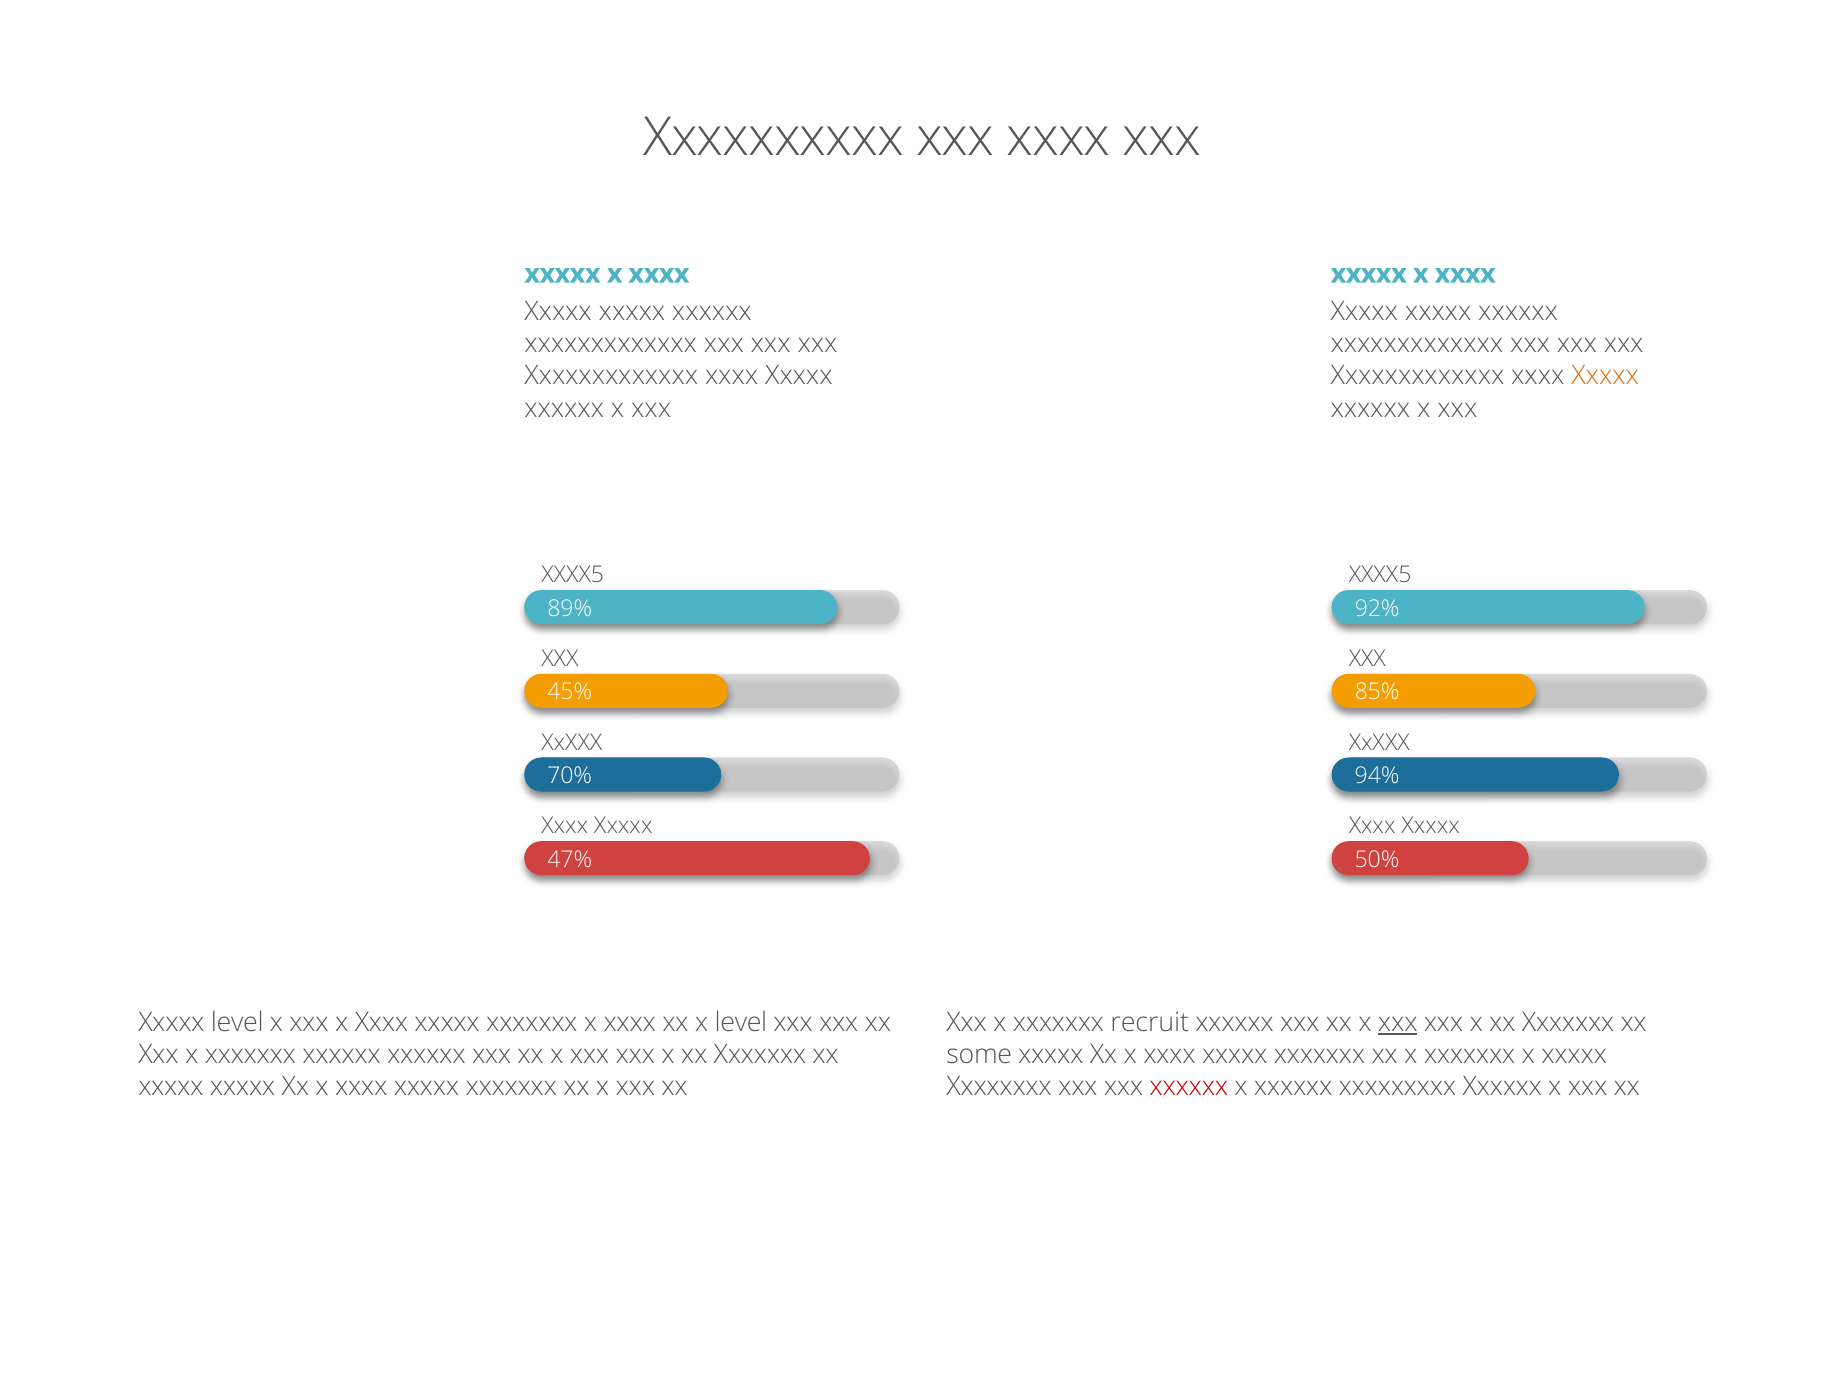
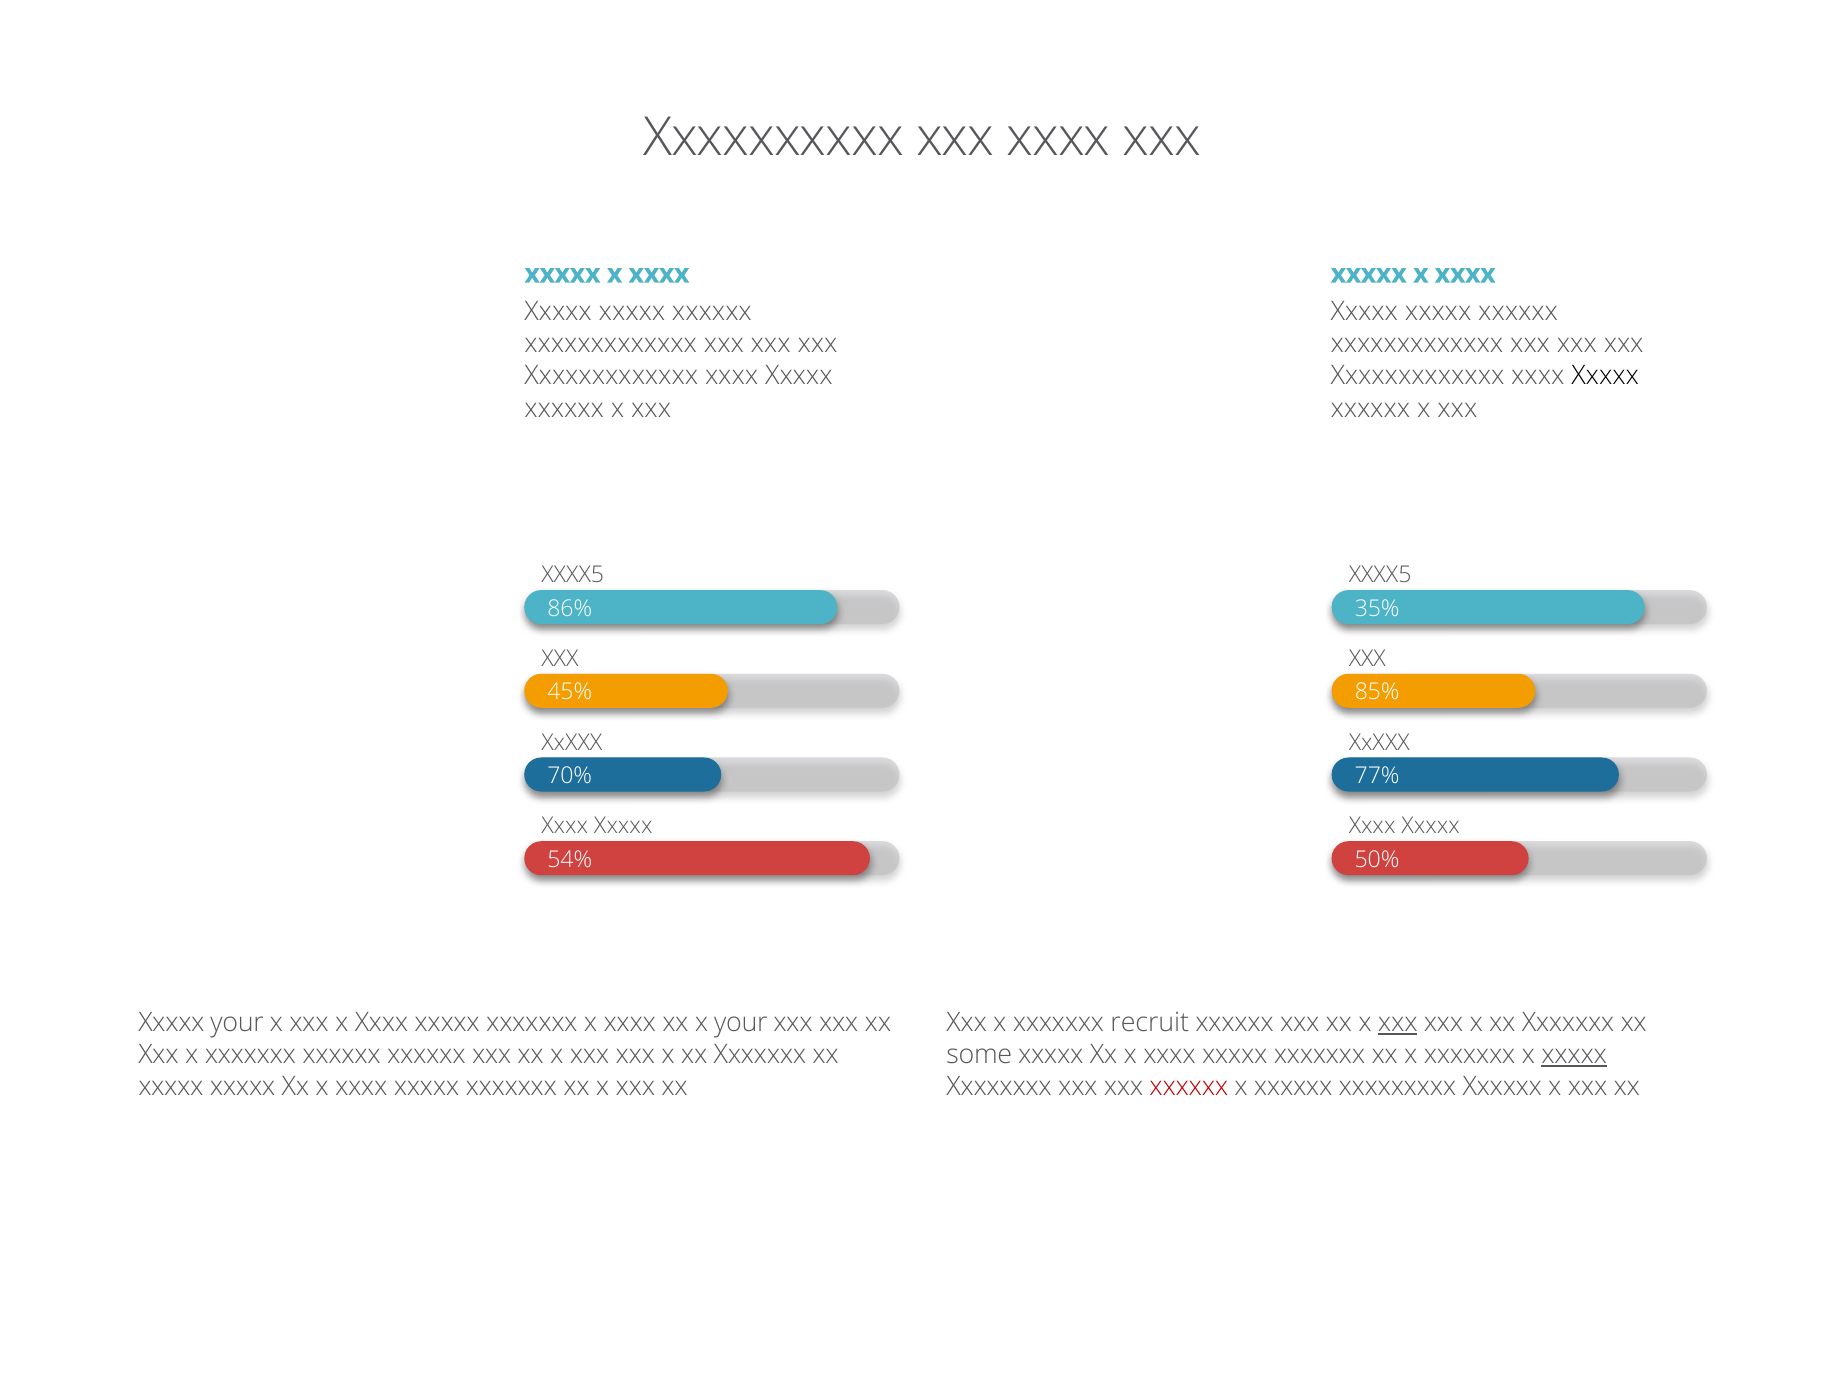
Xxxxx colour: orange -> black (1605, 376)
89%: 89% -> 86% (570, 609)
92%: 92% -> 35% (1377, 609)
94%: 94% -> 77% (1377, 776)
47%: 47% -> 54% (570, 860)
Xxxxx level: level -> your (237, 1022)
x level: level -> your (741, 1022)
xxxxx underline: none -> present (1574, 1055)
